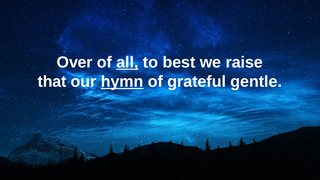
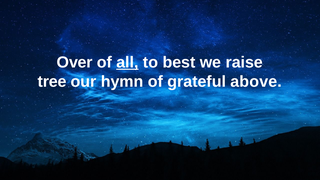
that: that -> tree (52, 82)
hymn underline: present -> none (122, 82)
gentle: gentle -> above (256, 82)
